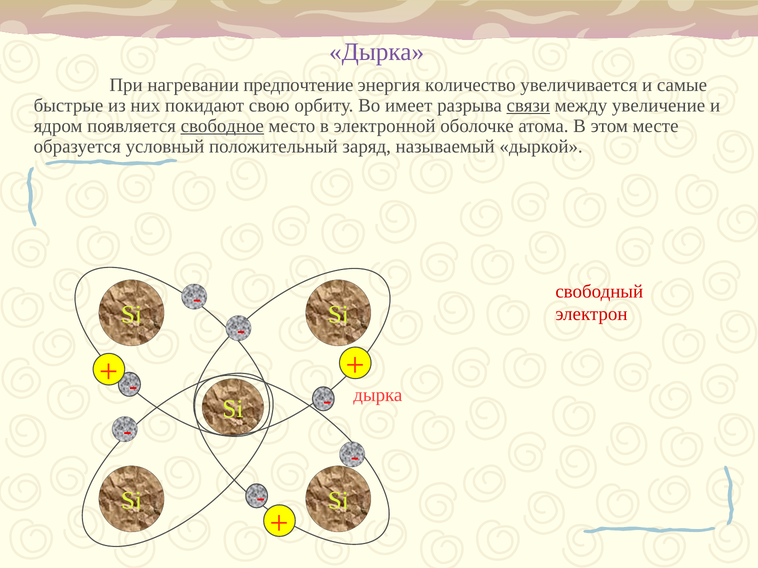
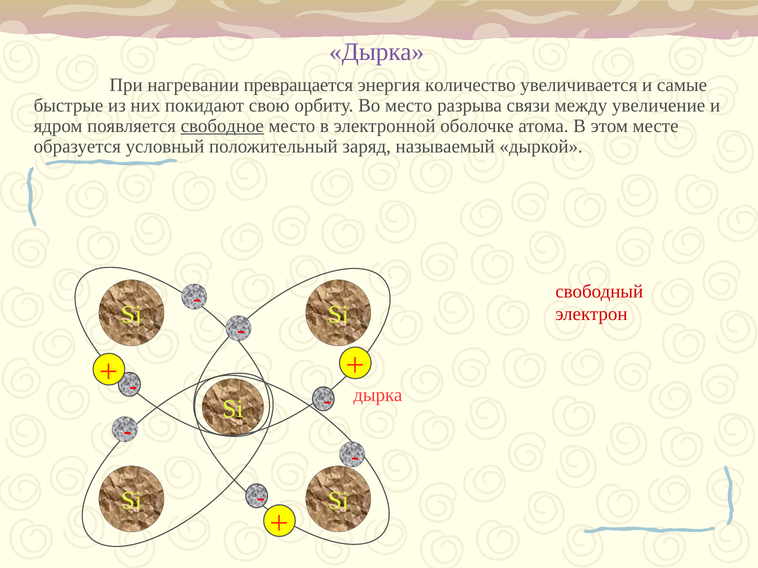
предпочтение: предпочтение -> превращается (298, 85)
Во имеет: имеет -> место (409, 105)
связи underline: present -> none (528, 105)
